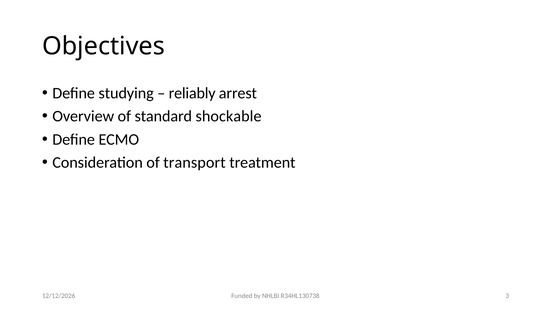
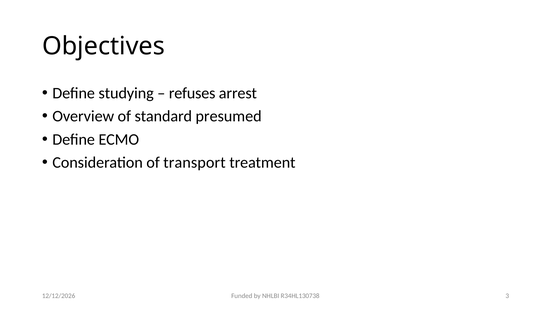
reliably: reliably -> refuses (192, 93)
shockable: shockable -> presumed (229, 116)
